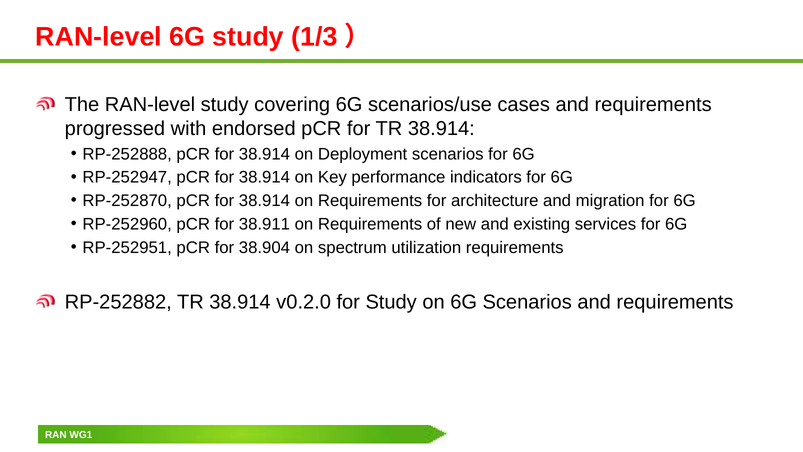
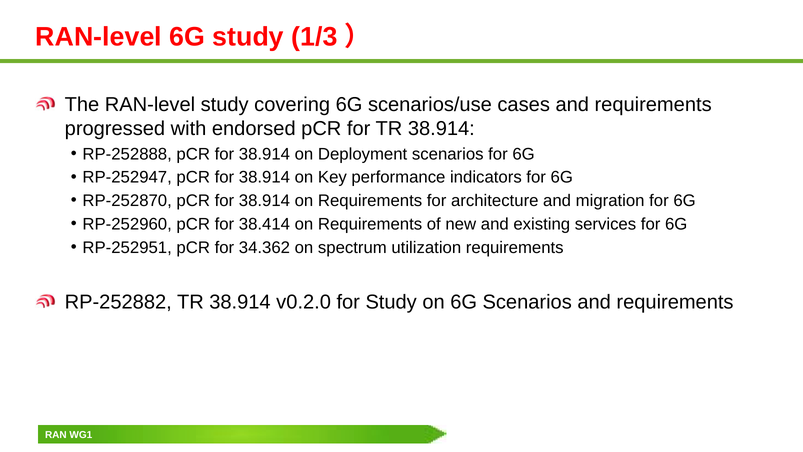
38.911: 38.911 -> 38.414 (264, 224)
38.904: 38.904 -> 34.362 (264, 248)
